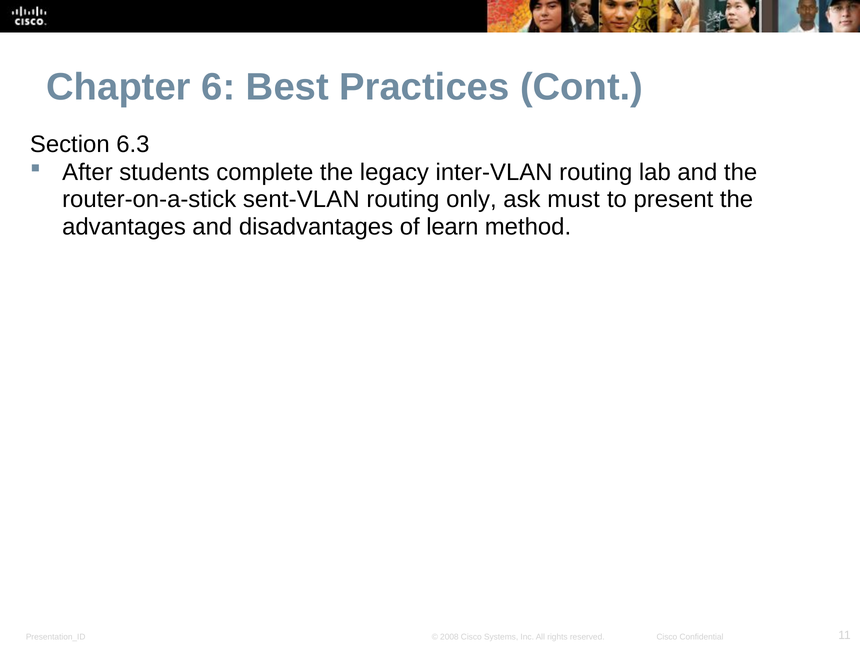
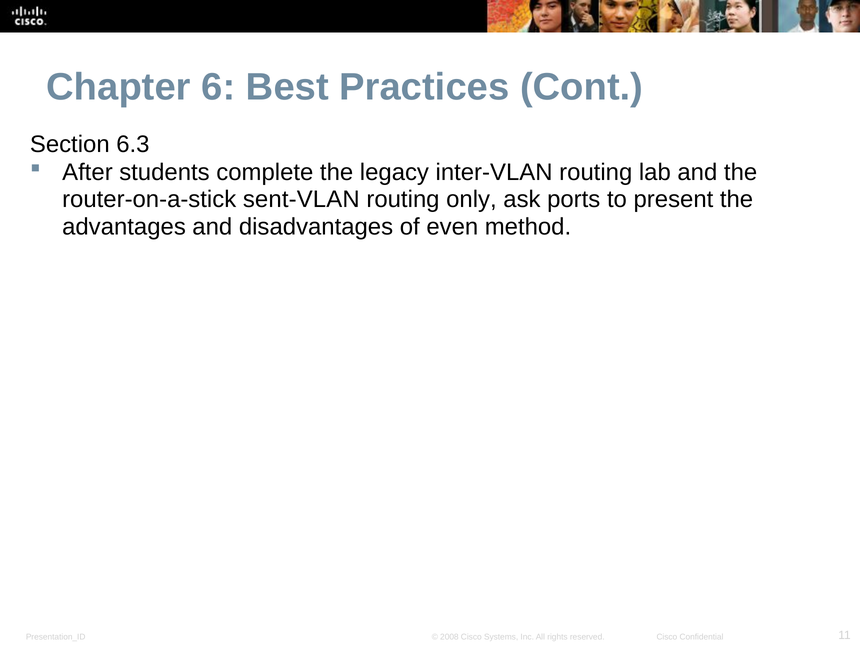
must: must -> ports (574, 199)
learn: learn -> even (452, 227)
